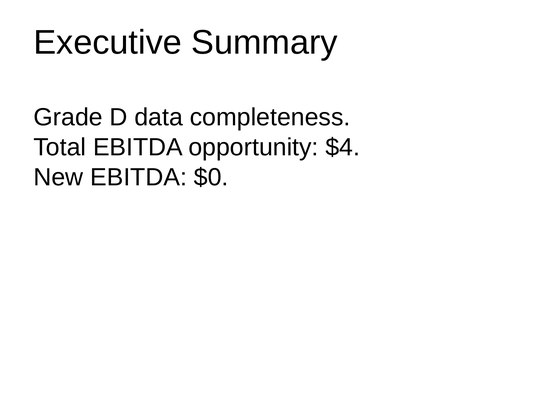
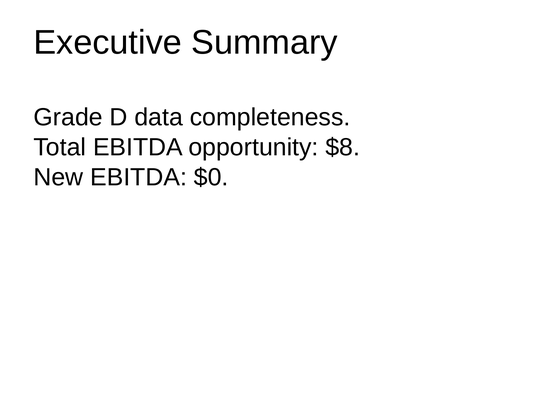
$4: $4 -> $8 (343, 147)
